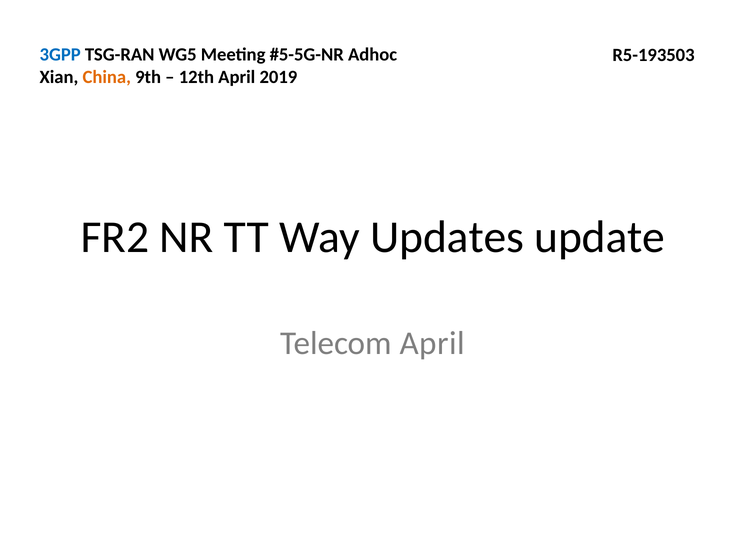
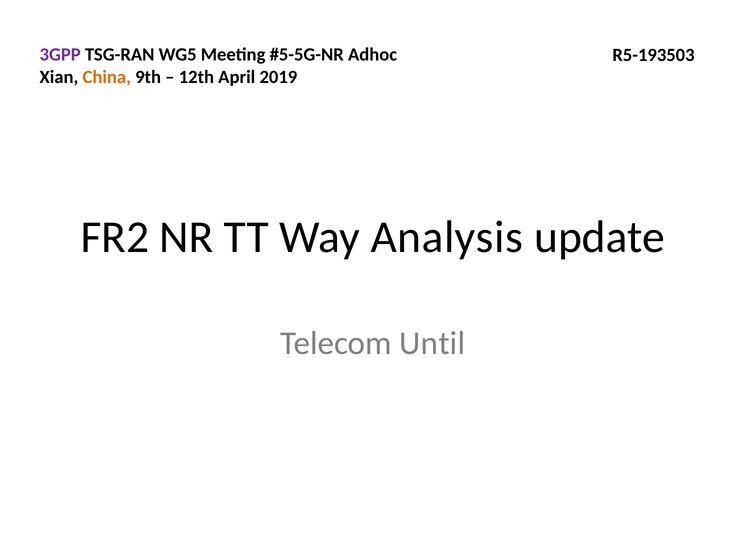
3GPP colour: blue -> purple (60, 54)
Updates: Updates -> Analysis (447, 237)
Telecom April: April -> Until (432, 343)
